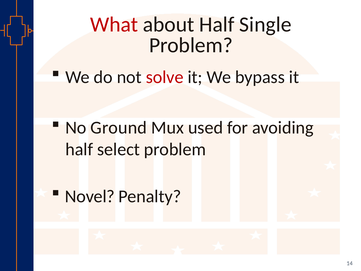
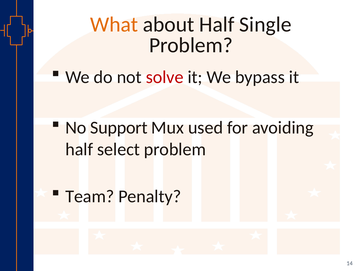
What colour: red -> orange (114, 25)
Ground: Ground -> Support (119, 128)
Novel: Novel -> Team (90, 196)
